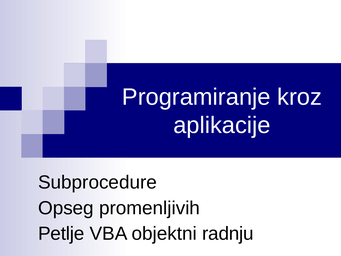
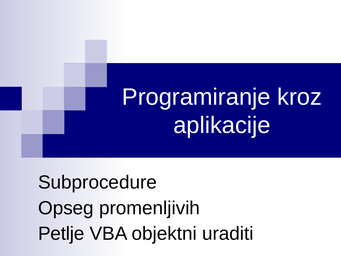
radnju: radnju -> uraditi (228, 233)
